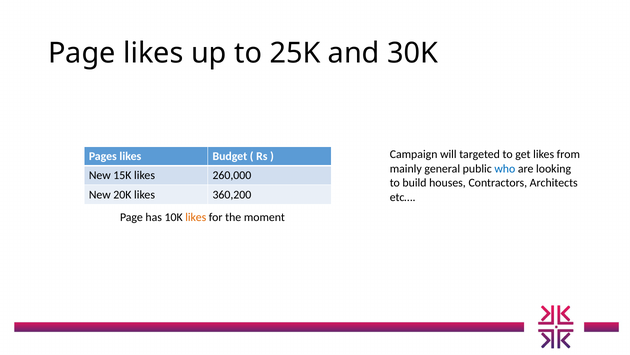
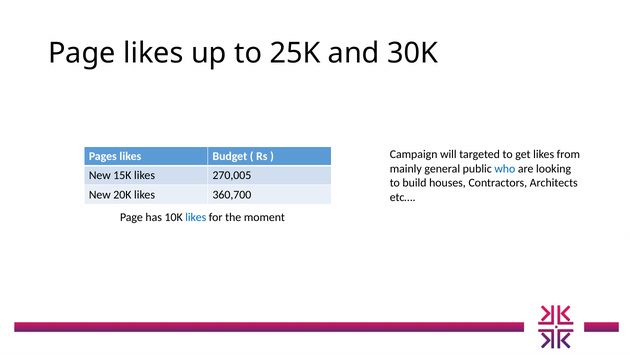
260,000: 260,000 -> 270,005 (232, 175)
360,200: 360,200 -> 360,700 (232, 194)
likes colour: orange -> blue (196, 217)
